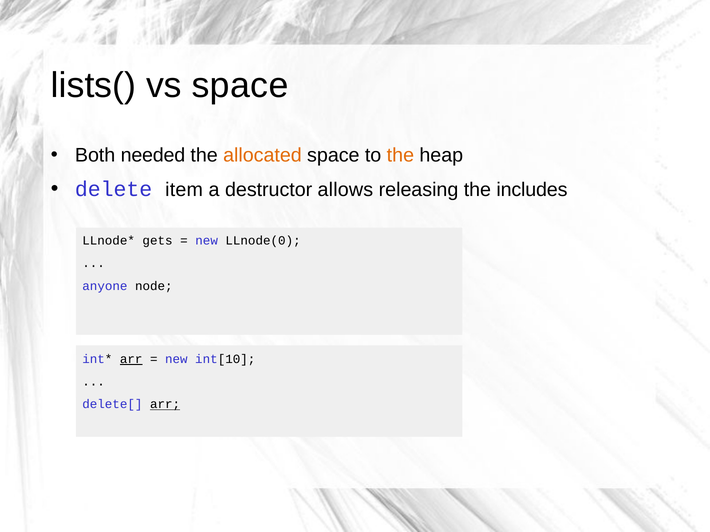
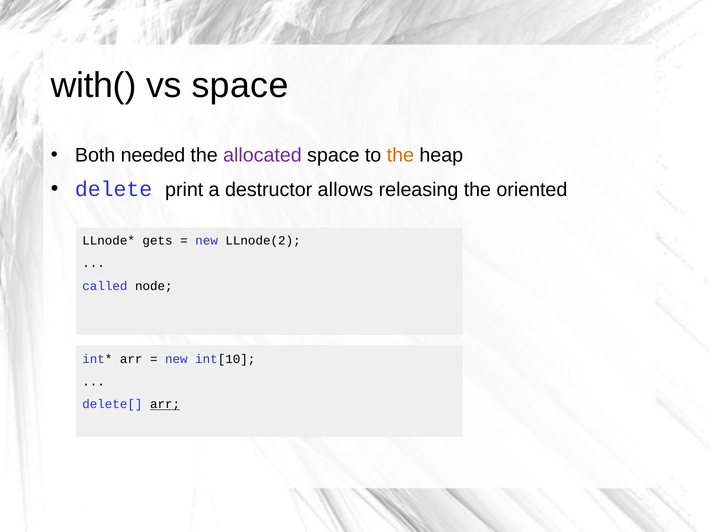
lists(: lists( -> with( (94, 86)
allocated colour: orange -> purple (262, 156)
item: item -> print (184, 190)
includes: includes -> oriented (532, 190)
LLnode(0: LLnode(0 -> LLnode(2 (263, 241)
anyone: anyone -> called (105, 286)
arr underline: present -> none (131, 359)
